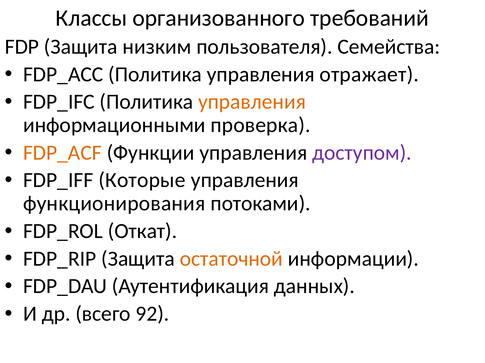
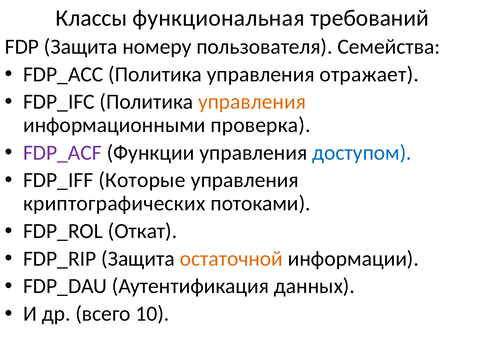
организованного: организованного -> функциональная (219, 18)
низким: низким -> номеру (157, 47)
FDP_ACF colour: orange -> purple (62, 153)
доступом colour: purple -> blue (362, 153)
функционирования: функционирования -> криптографических (114, 204)
92: 92 -> 10 (152, 314)
